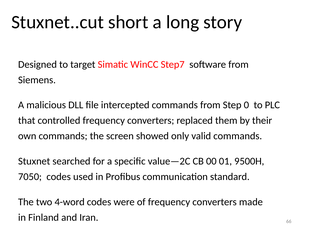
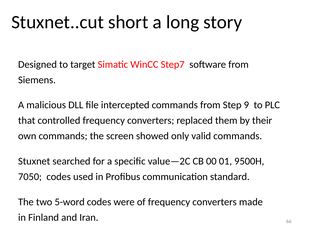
0: 0 -> 9 (246, 105)
4-word: 4-word -> 5-word (70, 202)
